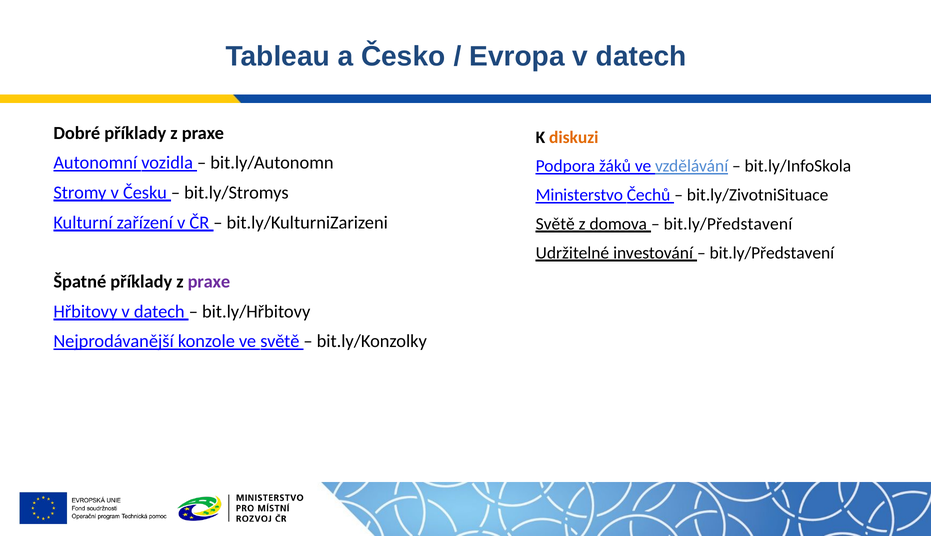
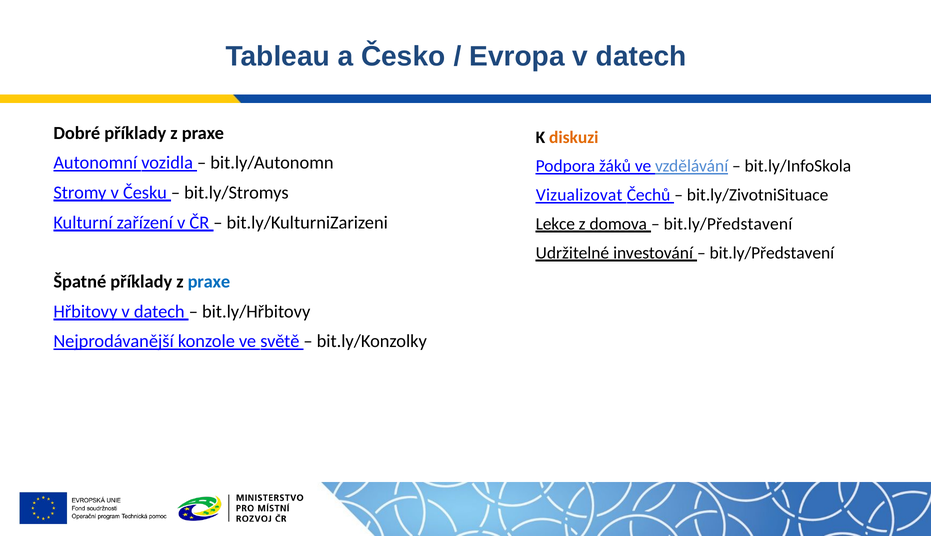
Ministerstvo: Ministerstvo -> Vizualizovat (579, 195)
Světě: Světě -> Lekce (555, 224)
praxe colour: purple -> blue (209, 282)
